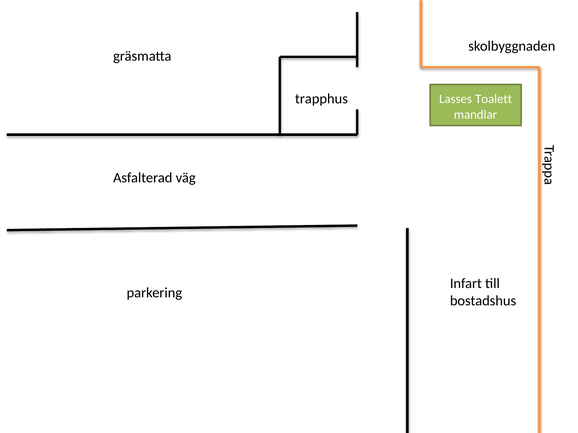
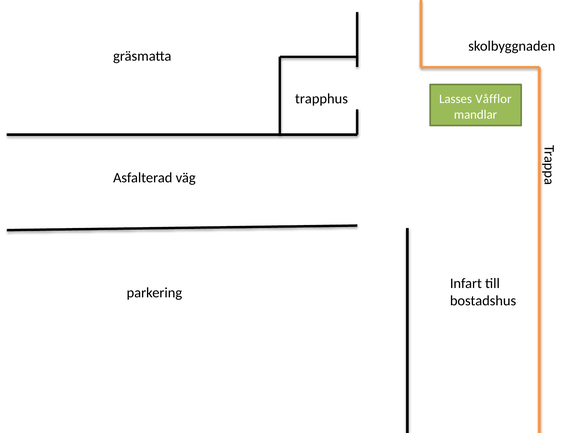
Toalett: Toalett -> Våfflor (494, 99)
